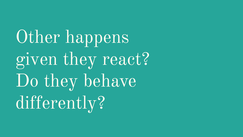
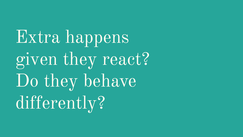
Other: Other -> Extra (38, 37)
